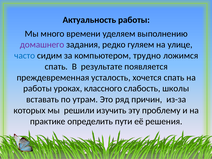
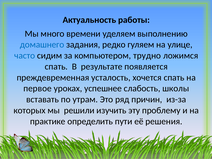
домашнего colour: purple -> blue (42, 45)
работы: работы -> первое (37, 88)
классного: классного -> успешнее (103, 88)
